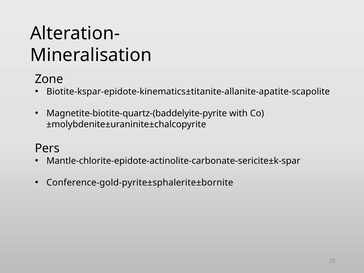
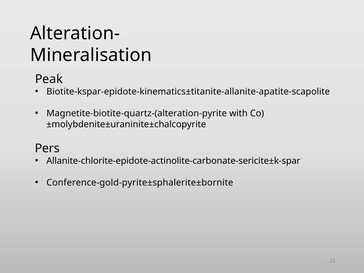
Zone: Zone -> Peak (49, 79)
Magnetite-biotite-quartz-(baddelyite-pyrite: Magnetite-biotite-quartz-(baddelyite-pyrite -> Magnetite-biotite-quartz-(alteration-pyrite (137, 113)
Mantle-chlorite-epidote-actinolite-carbonate-sericite±k-spar: Mantle-chlorite-epidote-actinolite-carbonate-sericite±k-spar -> Allanite-chlorite-epidote-actinolite-carbonate-sericite±k-spar (173, 161)
